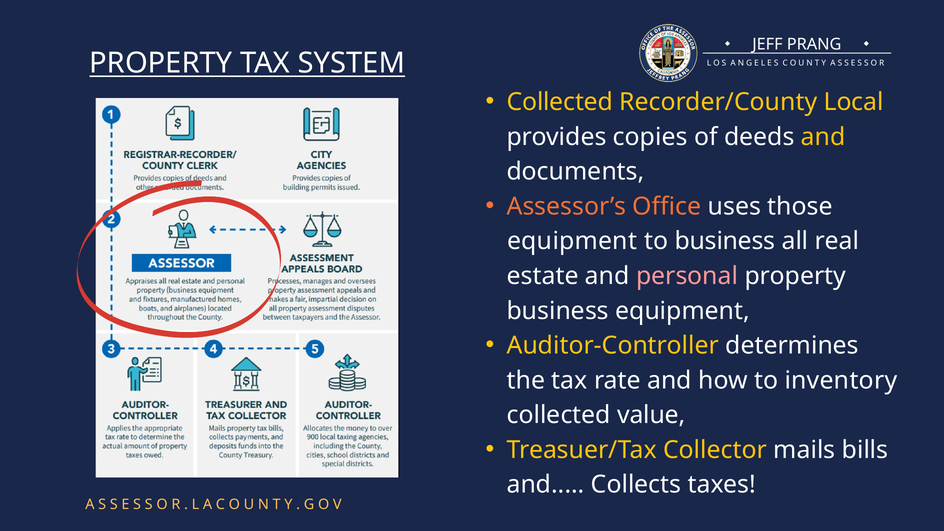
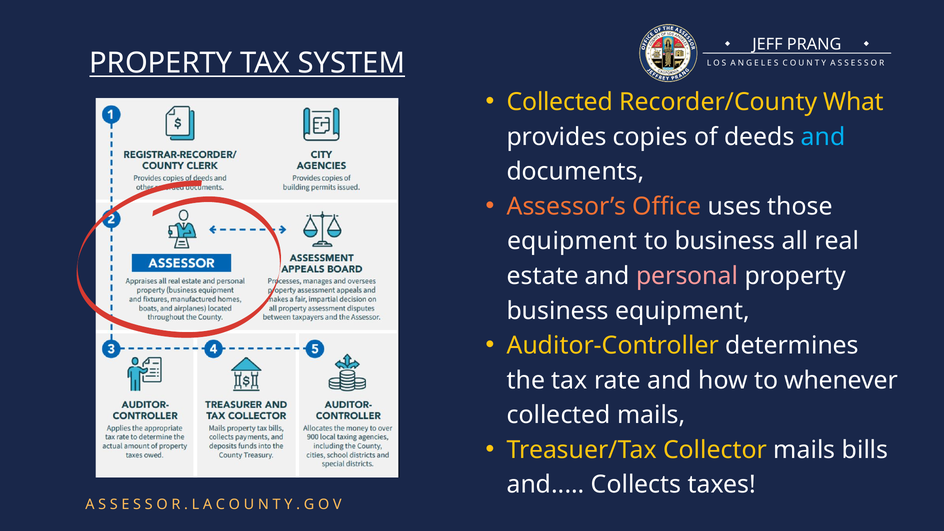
Local: Local -> What (854, 102)
and colour: yellow -> light blue (823, 137)
inventory: inventory -> whenever (841, 380)
collected value: value -> mails (651, 415)
